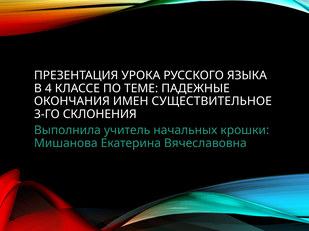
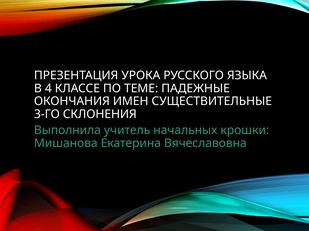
СУЩЕСТВИТЕЛЬНОЕ: СУЩЕСТВИТЕЛЬНОЕ -> СУЩЕСТВИТЕЛЬНЫЕ (212, 102)
